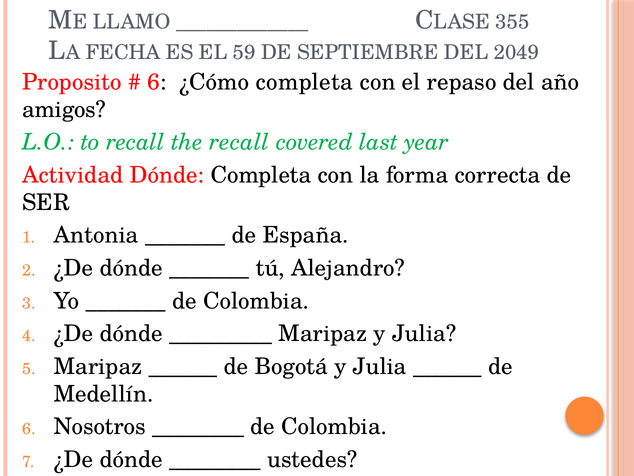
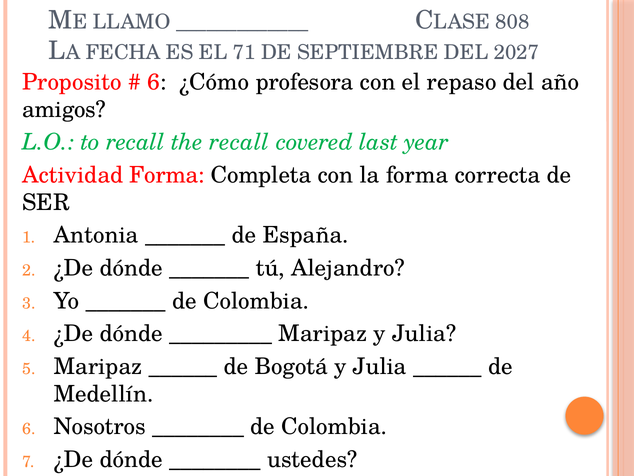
355: 355 -> 808 (512, 22)
59: 59 -> 71 (244, 53)
2049: 2049 -> 2027 (516, 53)
¿Cómo completa: completa -> profesora (305, 82)
Actividad Dónde: Dónde -> Forma (167, 175)
